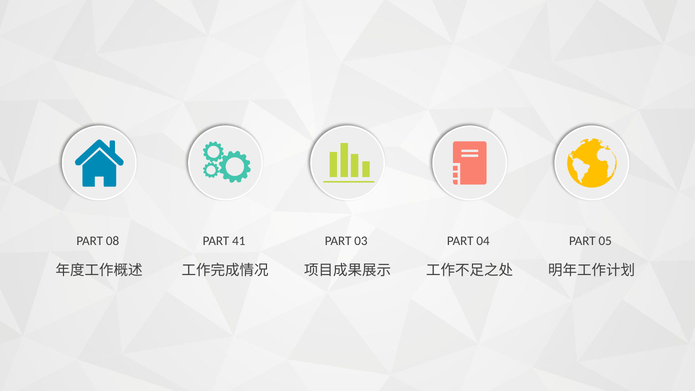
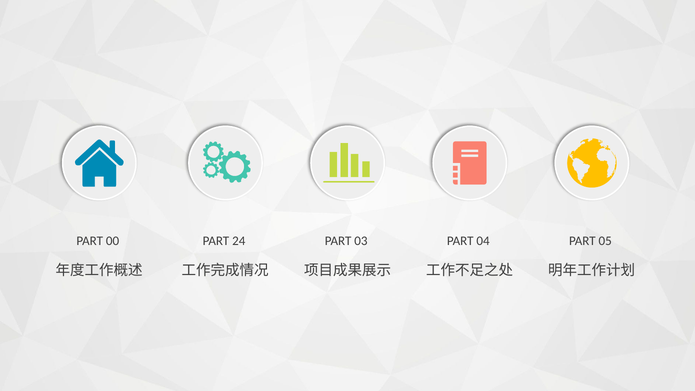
08: 08 -> 00 (113, 241)
41: 41 -> 24 (239, 241)
